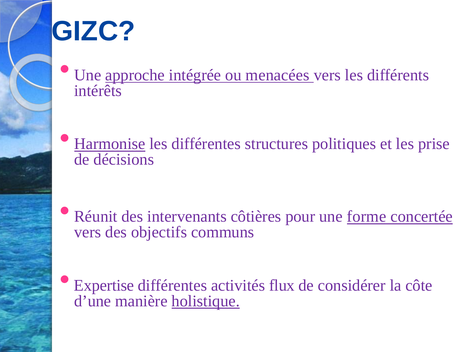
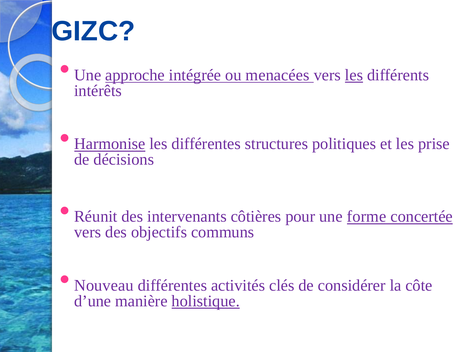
les underline: none -> present (354, 75)
Expertise: Expertise -> Nouveau (104, 285)
flux: flux -> clés (282, 285)
